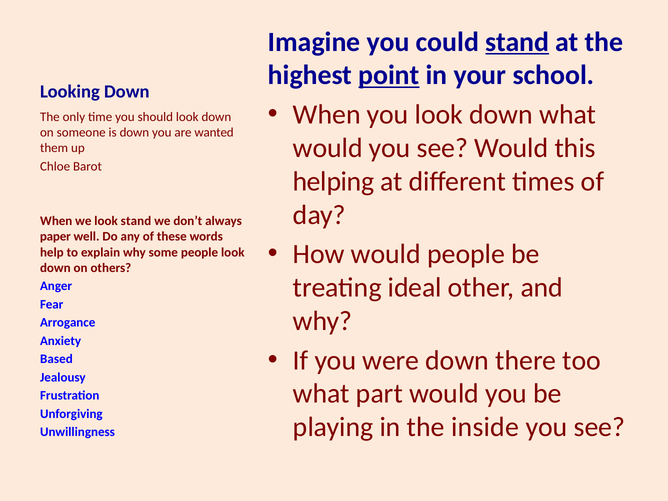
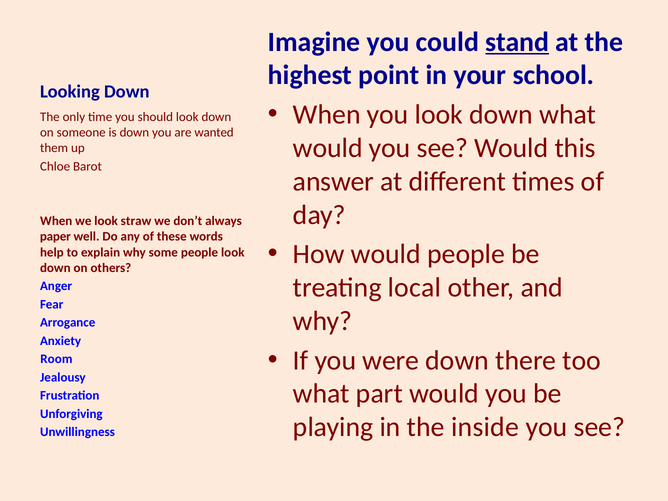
point underline: present -> none (389, 75)
helping: helping -> answer (333, 181)
look stand: stand -> straw (136, 221)
ideal: ideal -> local (415, 288)
Based: Based -> Room (56, 359)
